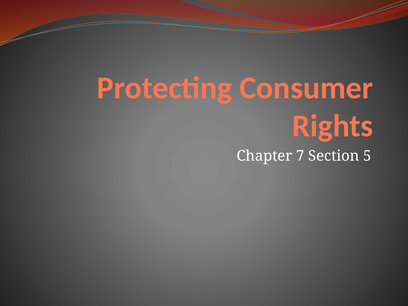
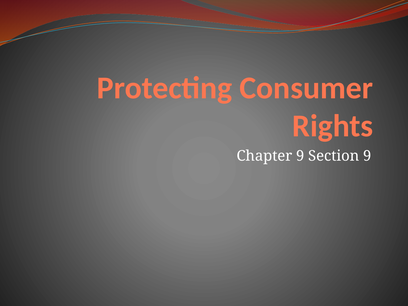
Chapter 7: 7 -> 9 (300, 156)
Section 5: 5 -> 9 (367, 156)
